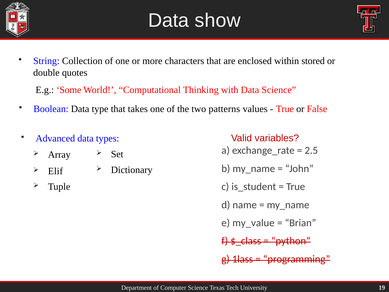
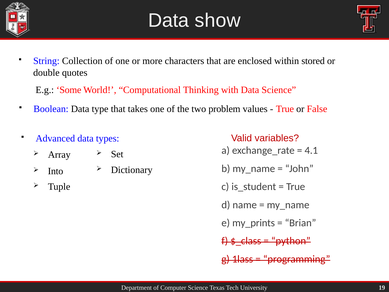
patterns: patterns -> problem (224, 109)
2.5: 2.5 -> 4.1 (311, 150)
Elif: Elif -> Into (56, 171)
my_value: my_value -> my_prints (254, 223)
